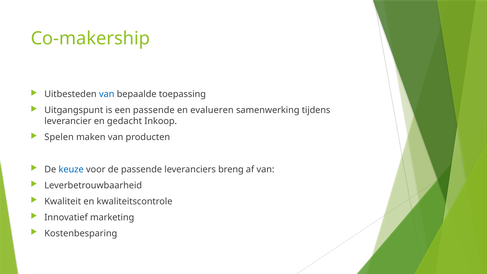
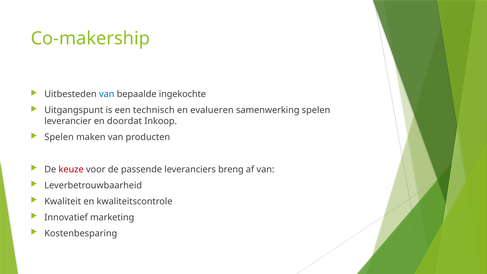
toepassing: toepassing -> ingekochte (182, 94)
een passende: passende -> technisch (154, 110)
samenwerking tijdens: tijdens -> spelen (316, 110)
gedacht: gedacht -> doordat (124, 121)
keuze colour: blue -> red (71, 169)
